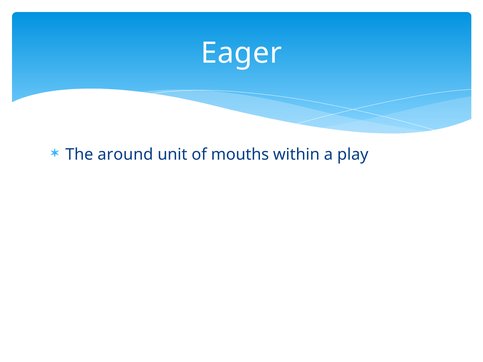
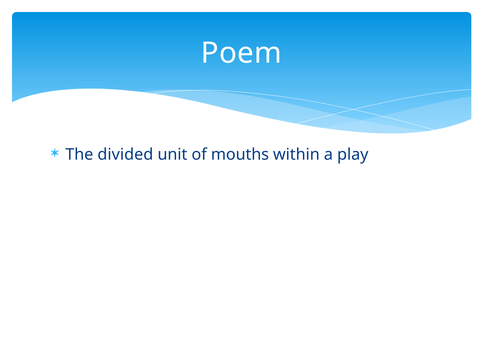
Eager: Eager -> Poem (241, 53)
around: around -> divided (125, 155)
